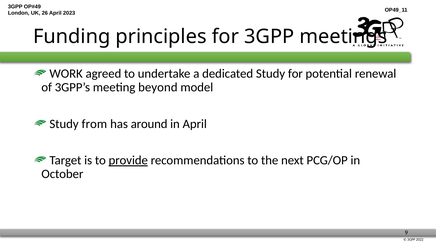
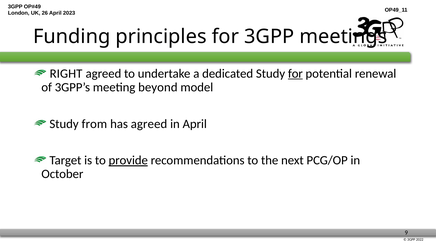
WORK: WORK -> RIGHT (66, 74)
for underline: none -> present (295, 74)
has around: around -> agreed (149, 124)
